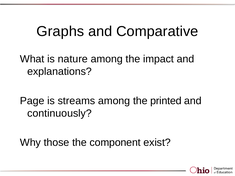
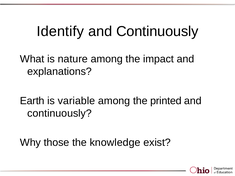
Graphs: Graphs -> Identify (60, 31)
Comparative: Comparative -> Continuously (157, 31)
Page: Page -> Earth (32, 101)
streams: streams -> variable (76, 101)
component: component -> knowledge (115, 143)
